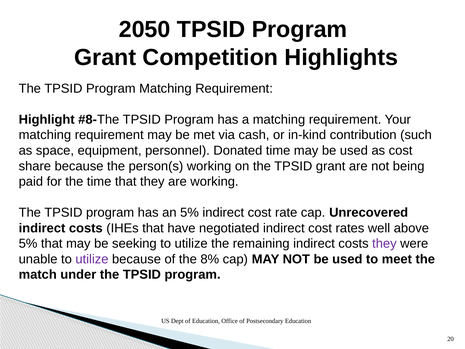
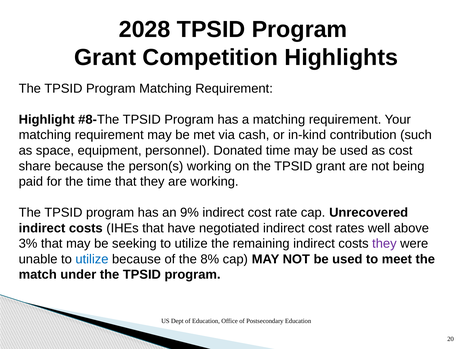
2050: 2050 -> 2028 (145, 30)
an 5%: 5% -> 9% (189, 212)
5%: 5% -> 3% (28, 244)
utilize colour: purple -> blue (92, 259)
